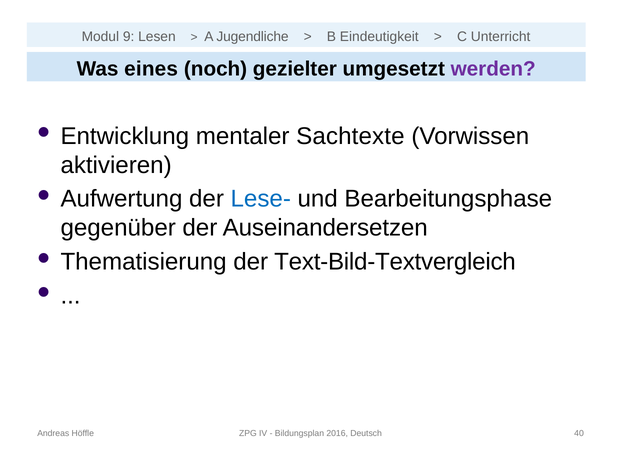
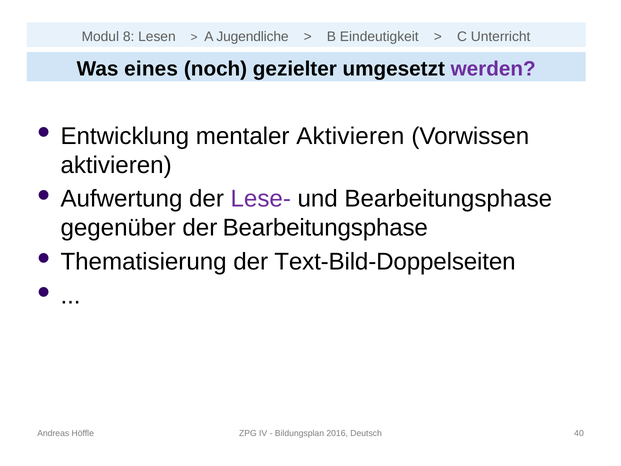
9: 9 -> 8 (129, 37)
mentaler Sachtexte: Sachtexte -> Aktivieren (350, 136)
Lese- colour: blue -> purple (261, 199)
der Auseinandersetzen: Auseinandersetzen -> Bearbeitungsphase (325, 228)
Text-Bild-Textvergleich: Text-Bild-Textvergleich -> Text-Bild-Doppelseiten (395, 262)
